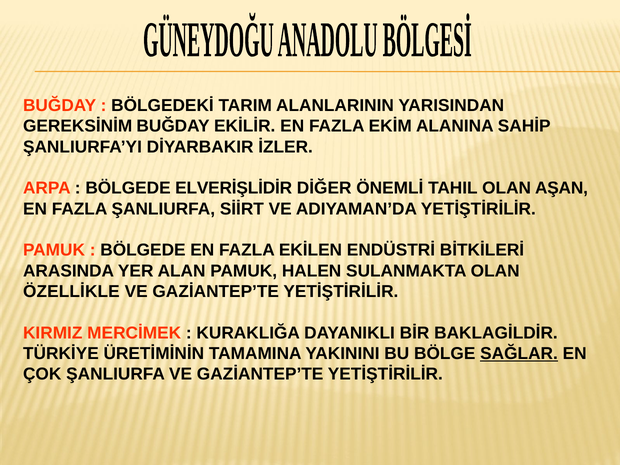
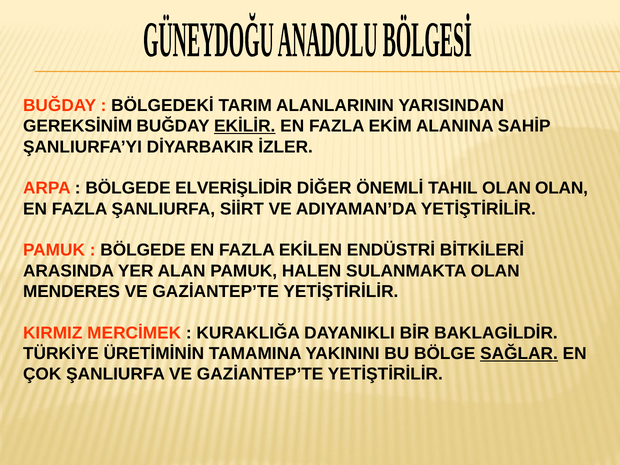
EKİLİR underline: none -> present (245, 126)
OLAN AŞAN: AŞAN -> OLAN (561, 188)
ÖZELLİKLE: ÖZELLİKLE -> MENDERES (72, 292)
